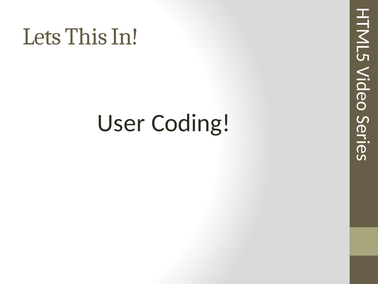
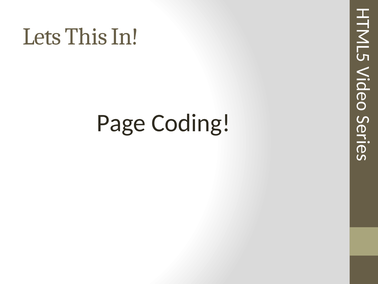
User: User -> Page (121, 123)
